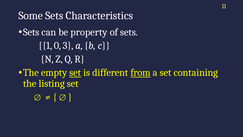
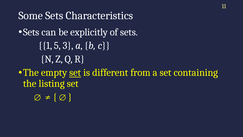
property: property -> explicitly (89, 32)
0: 0 -> 5 (57, 46)
from underline: present -> none (140, 72)
